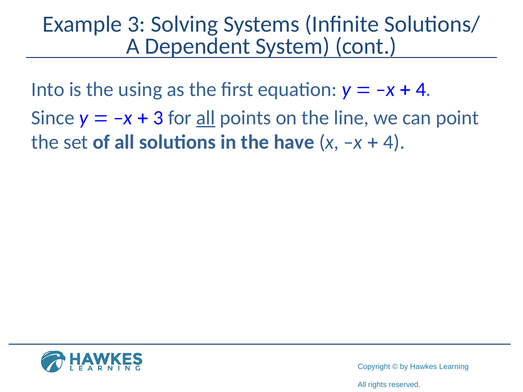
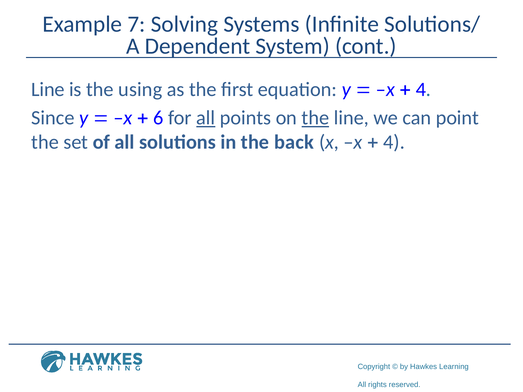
Example 3: 3 -> 7 (137, 24)
Into: Into -> Line (48, 89)
3: 3 -> 6 (158, 118)
the underline: none -> present (315, 118)
have: have -> back (294, 142)
